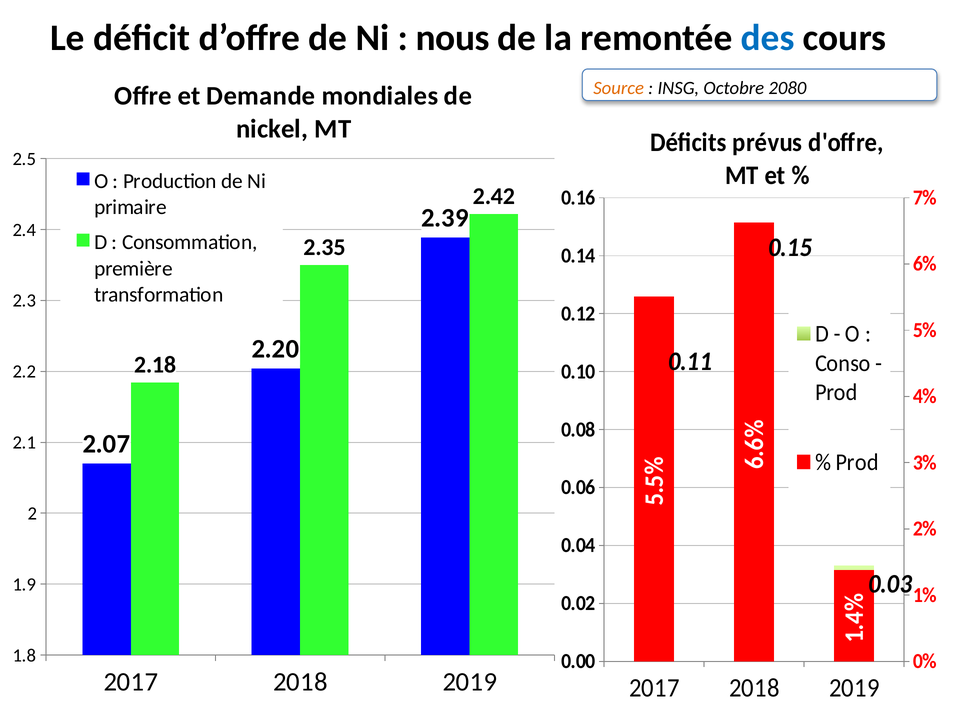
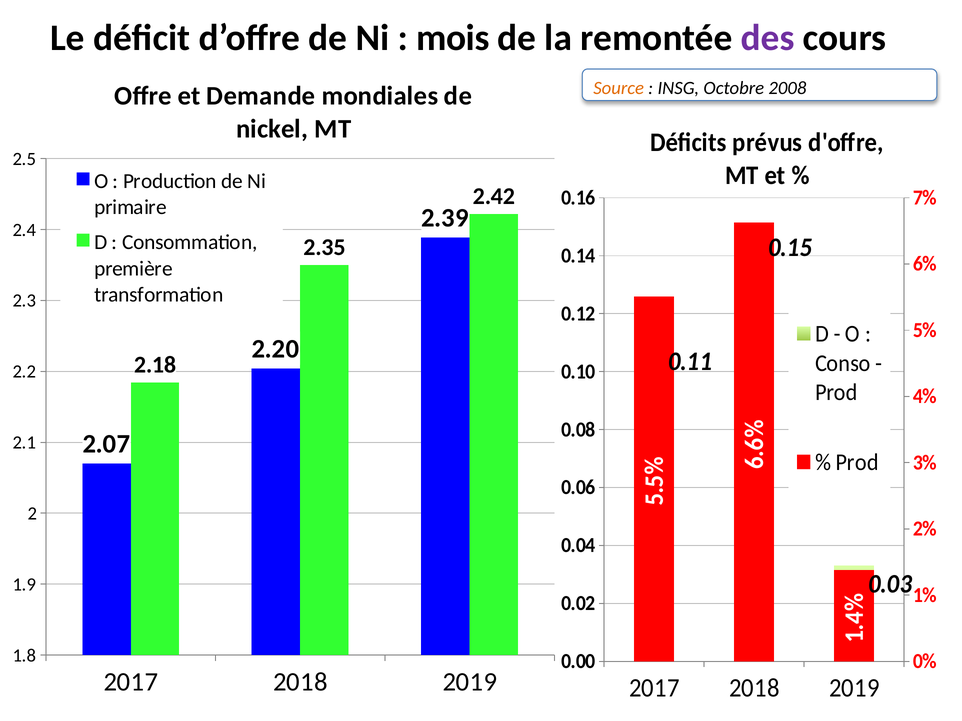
nous: nous -> mois (453, 38)
des colour: blue -> purple (768, 38)
2080: 2080 -> 2008 (787, 88)
